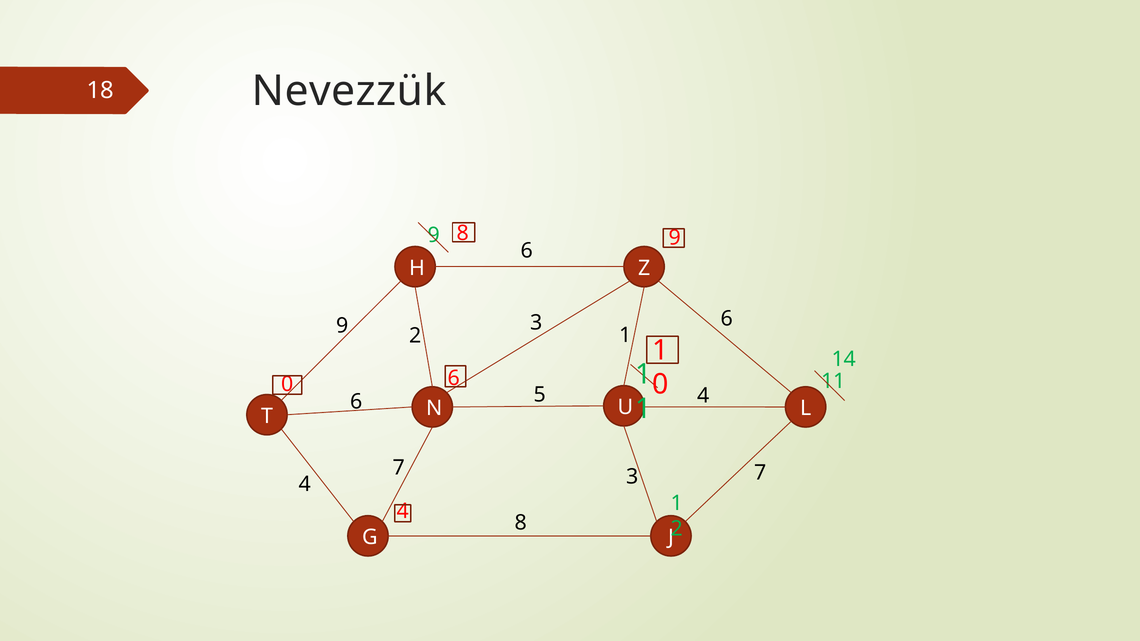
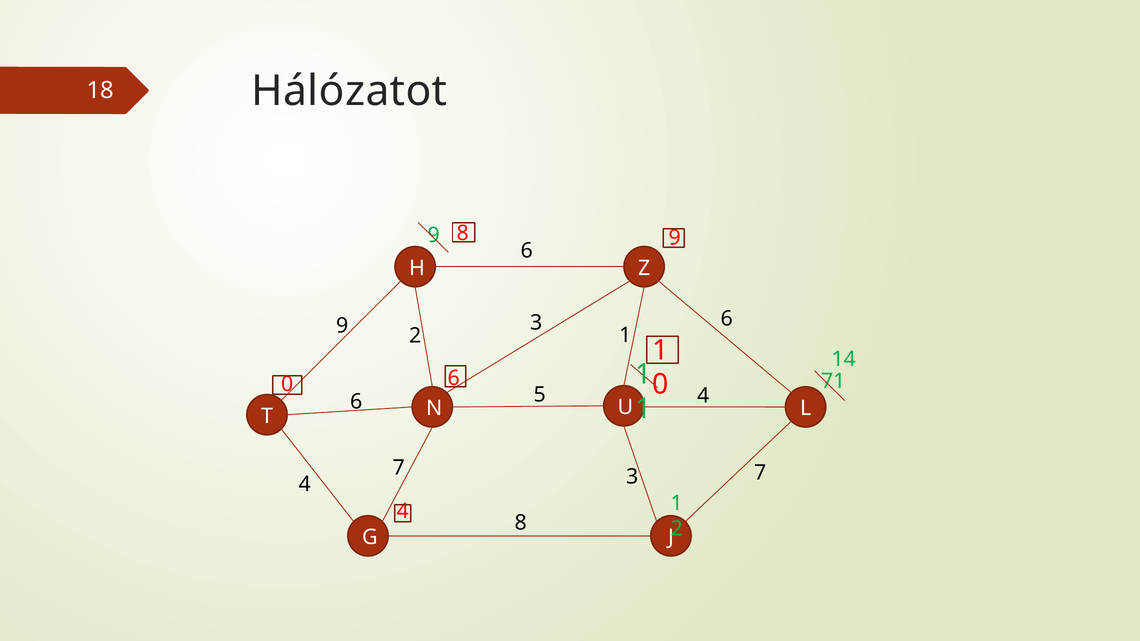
Nevezzük: Nevezzük -> Hálózatot (349, 91)
11: 11 -> 71 (833, 381)
